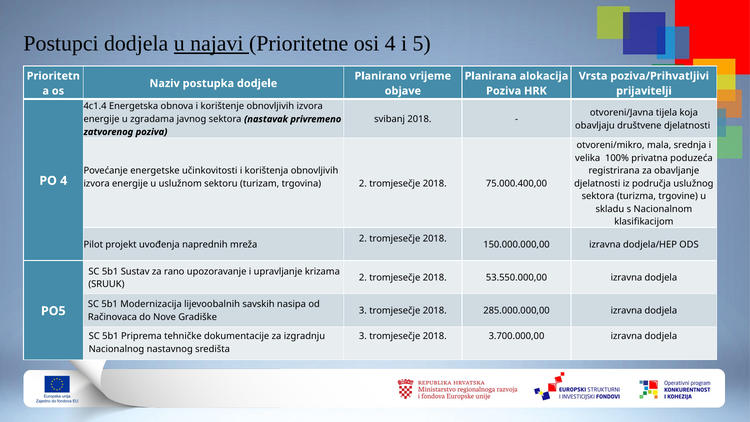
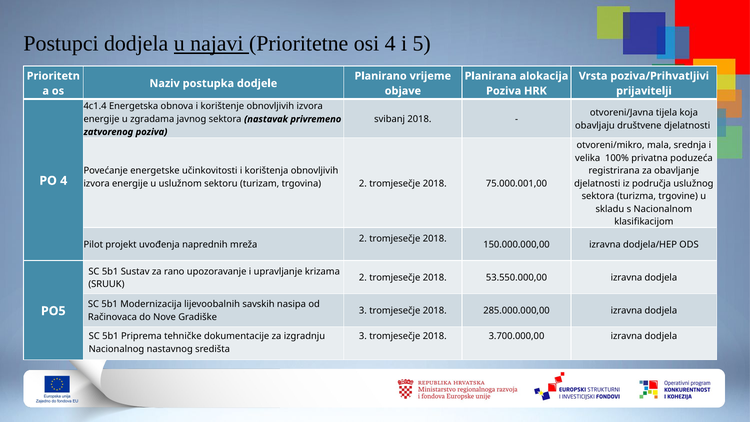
75.000.400,00: 75.000.400,00 -> 75.000.001,00 (516, 183)
